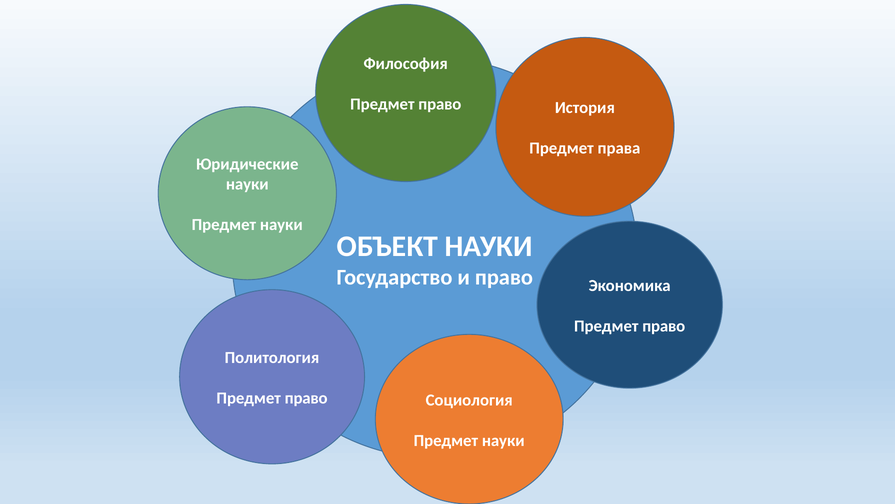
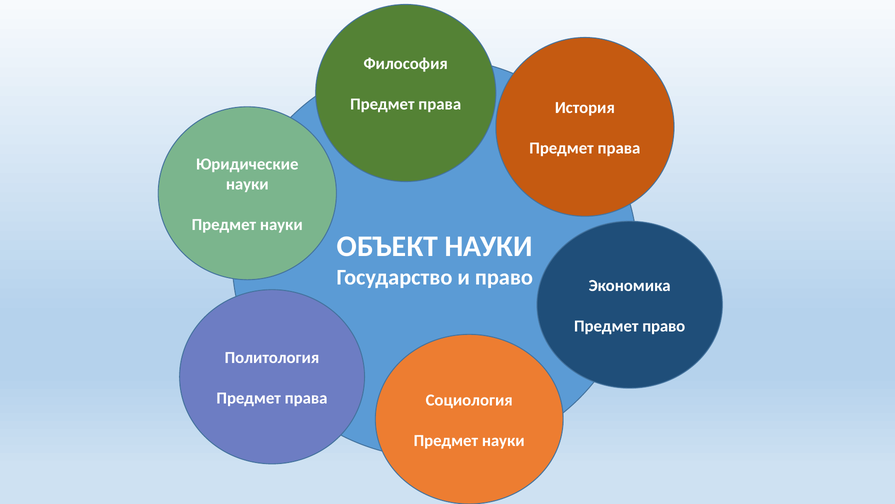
право: право -> права (440, 104)
право: право -> права (306, 398)
